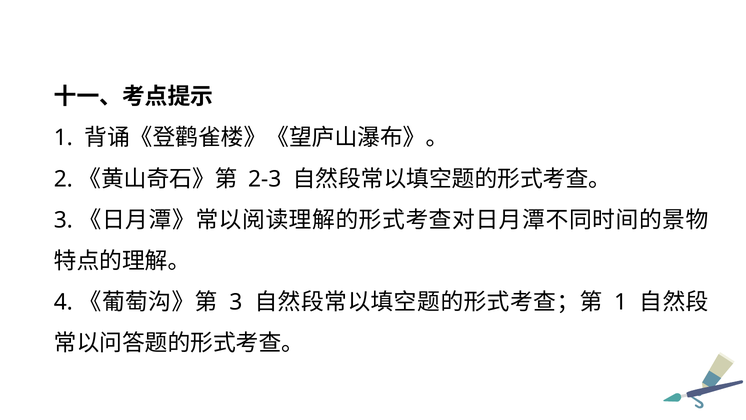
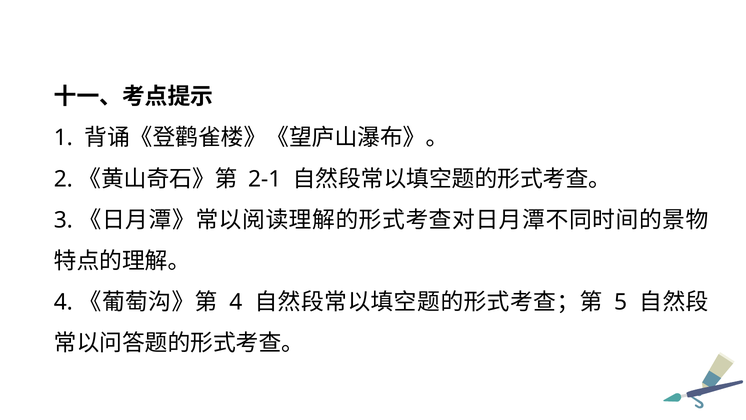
2-3: 2-3 -> 2-1 (265, 179)
3: 3 -> 4 (236, 302)
1: 1 -> 5 (621, 302)
